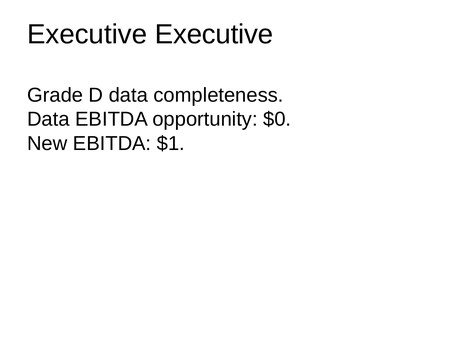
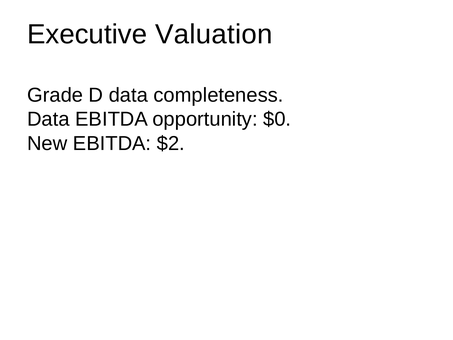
Executive Executive: Executive -> Valuation (214, 34)
$1: $1 -> $2 (171, 143)
